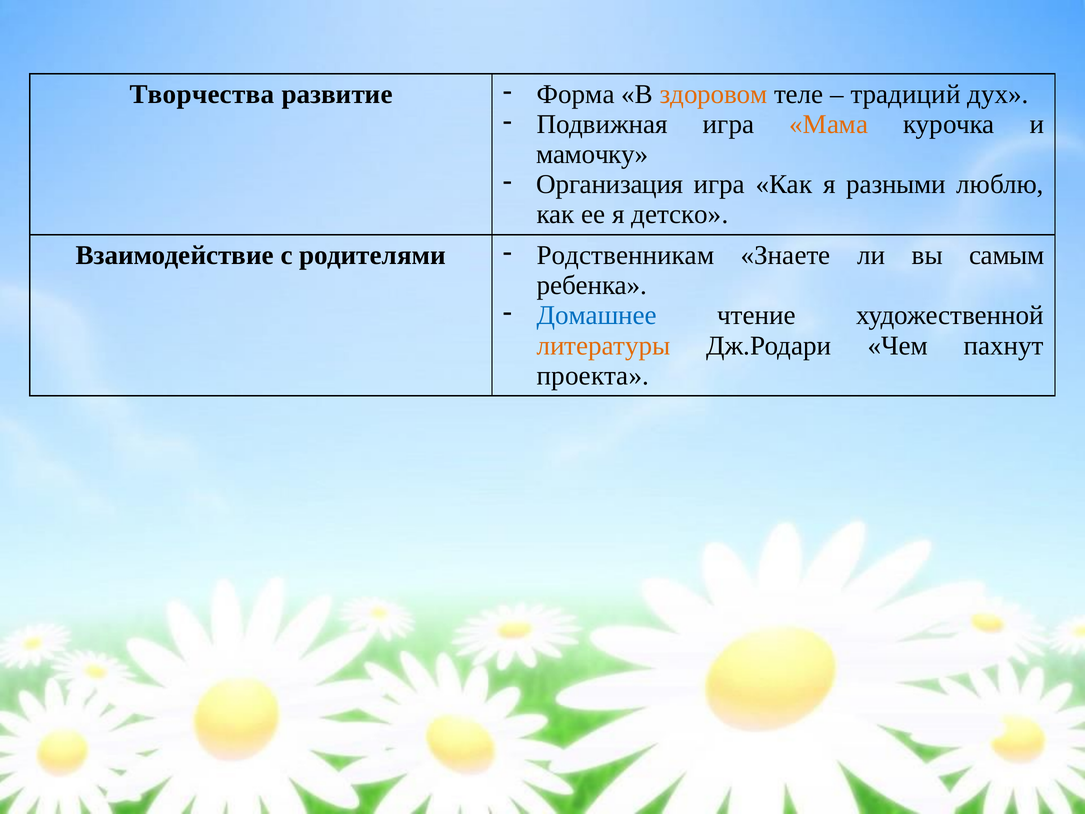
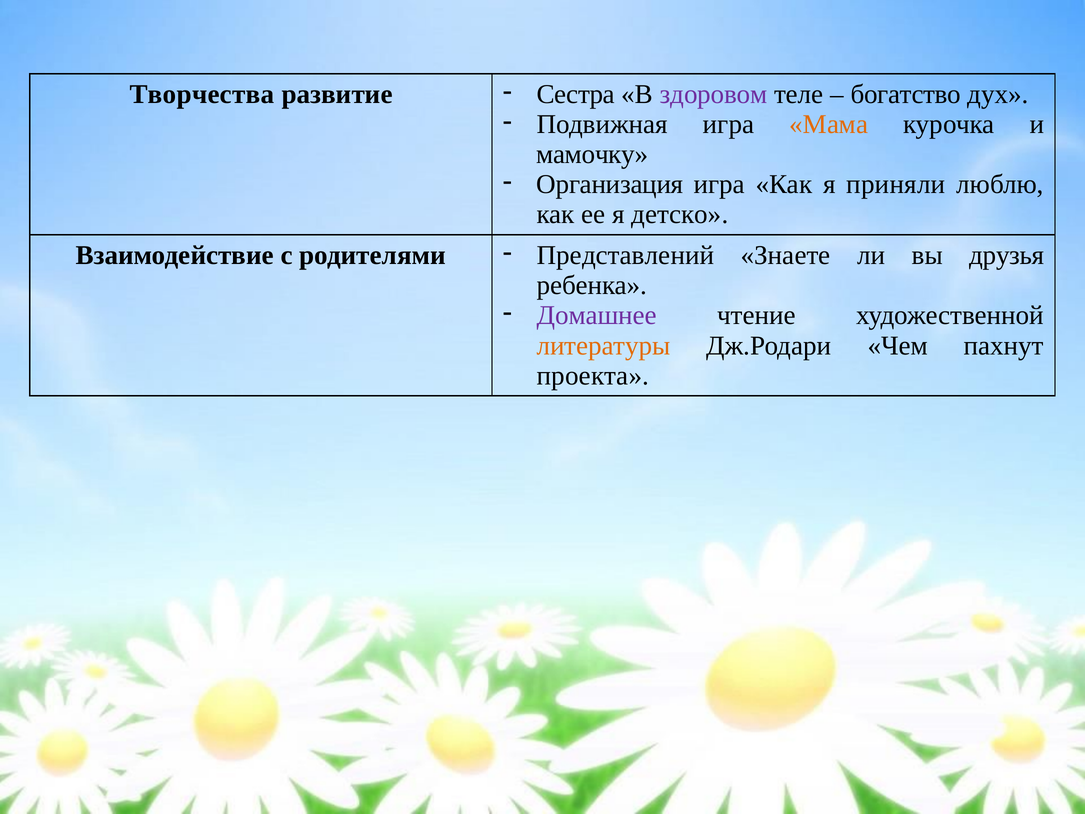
Форма: Форма -> Сестра (576, 94)
здоровом colour: orange -> purple (714, 94)
традиций: традиций -> богатство (906, 94)
разными: разными -> приняли (896, 184)
Родственникам: Родственникам -> Представлений (625, 255)
самым: самым -> друзья (1007, 255)
Домашнее colour: blue -> purple (597, 315)
